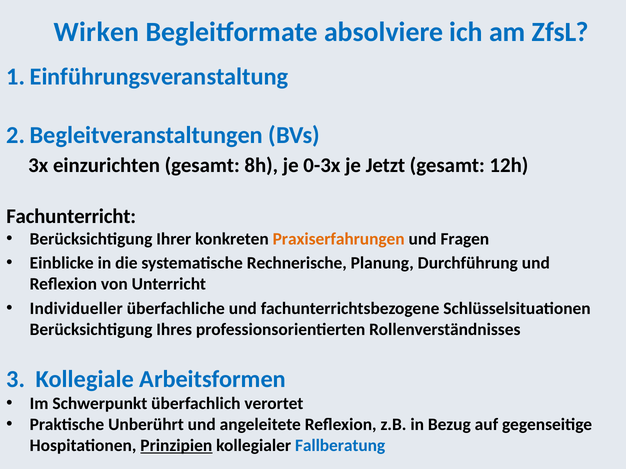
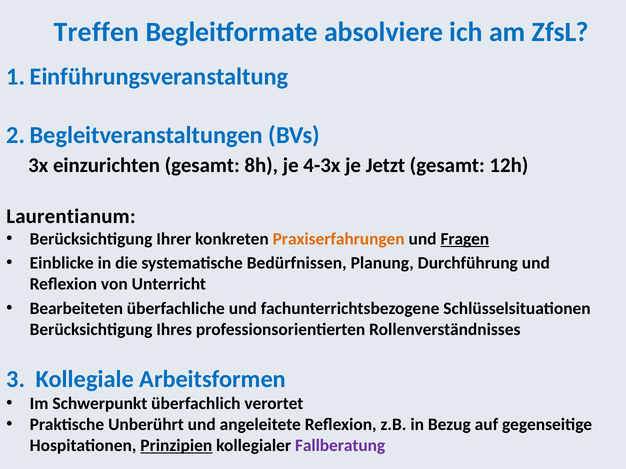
Wirken: Wirken -> Treffen (97, 32)
0-3x: 0-3x -> 4-3x (322, 166)
Fachunterricht: Fachunterricht -> Laurentianum (71, 216)
Fragen underline: none -> present (465, 239)
Rechnerische: Rechnerische -> Bedürfnissen (297, 264)
Individueller: Individueller -> Bearbeiteten (76, 309)
Fallberatung colour: blue -> purple (340, 446)
